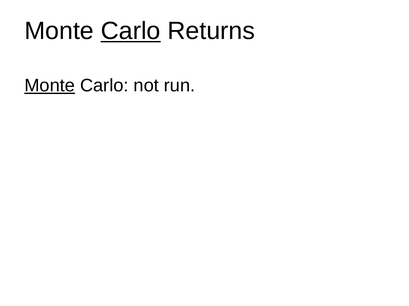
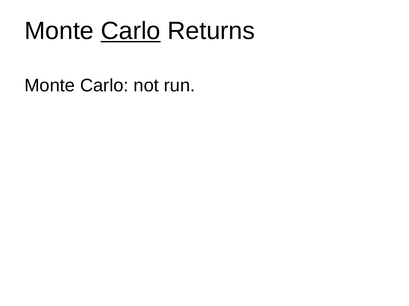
Monte underline: present -> none (50, 86)
